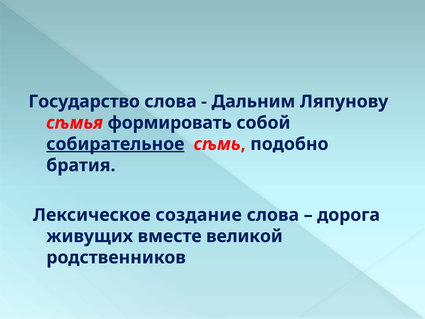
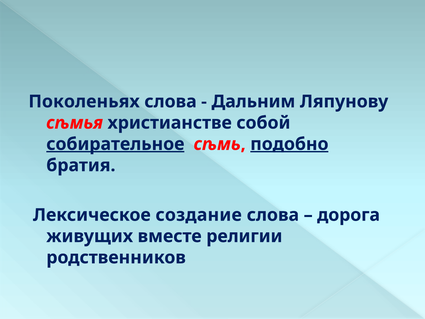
Государство: Государство -> Поколеньях (84, 101)
формировать: формировать -> христианстве (170, 123)
подобно underline: none -> present (289, 144)
великой: великой -> религии (244, 236)
